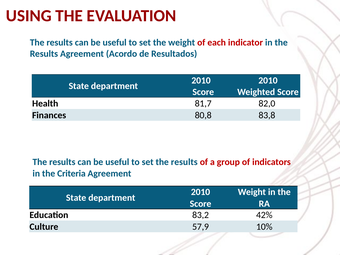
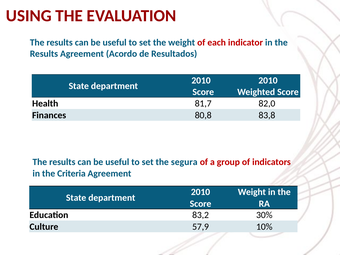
set the results: results -> segura (184, 162)
42%: 42% -> 30% (264, 215)
